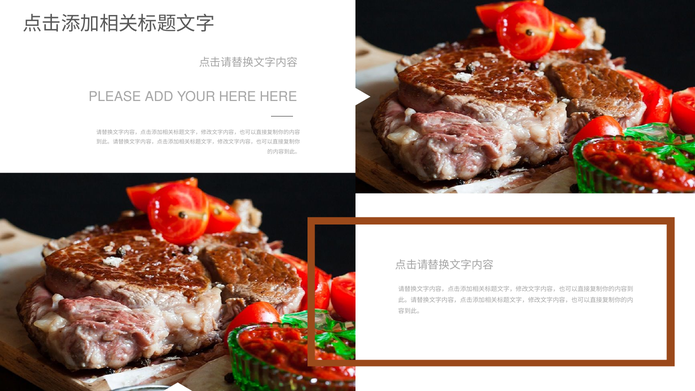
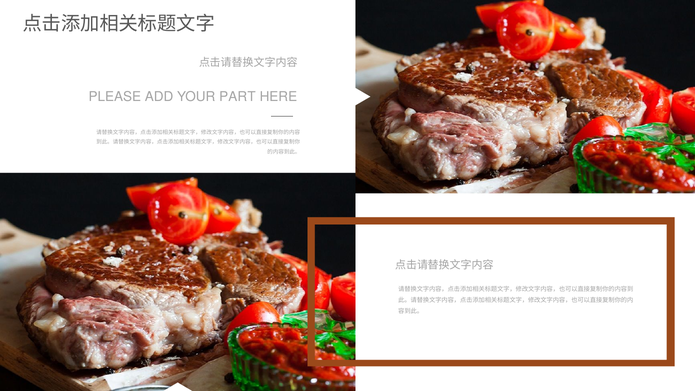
YOUR HERE: HERE -> PART (237, 97)
